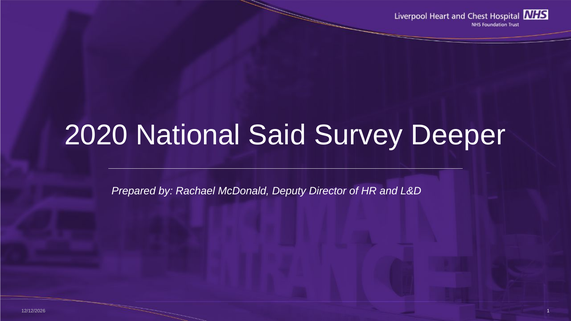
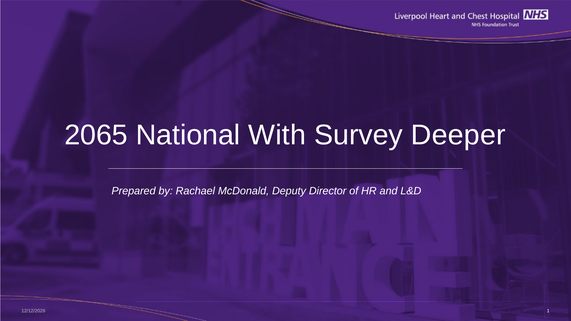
2020: 2020 -> 2065 (96, 135)
Said: Said -> With (277, 135)
